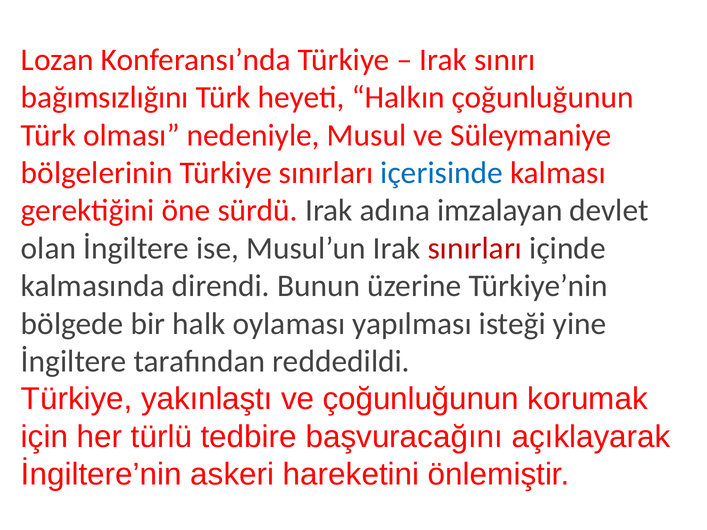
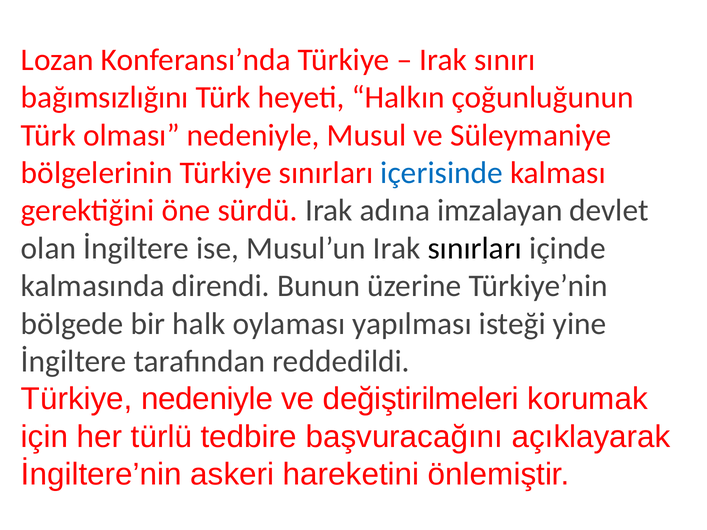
sınırları colour: red -> black (475, 248)
Türkiye yakınlaştı: yakınlaştı -> nedeniyle (207, 399)
ve çoğunluğunun: çoğunluğunun -> değiştirilmeleri (421, 399)
